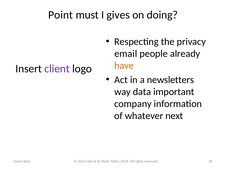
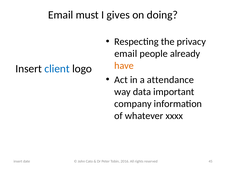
Point: Point -> Email (61, 15)
client colour: purple -> blue (57, 69)
newsletters: newsletters -> attendance (170, 80)
next: next -> xxxx (174, 116)
